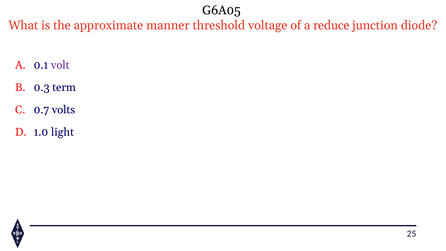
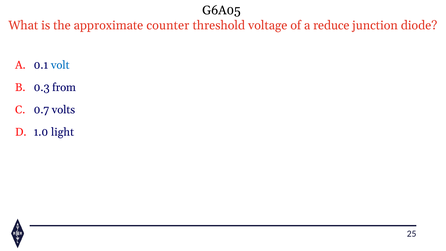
manner: manner -> counter (168, 25)
volt colour: purple -> blue (60, 65)
term: term -> from (64, 87)
